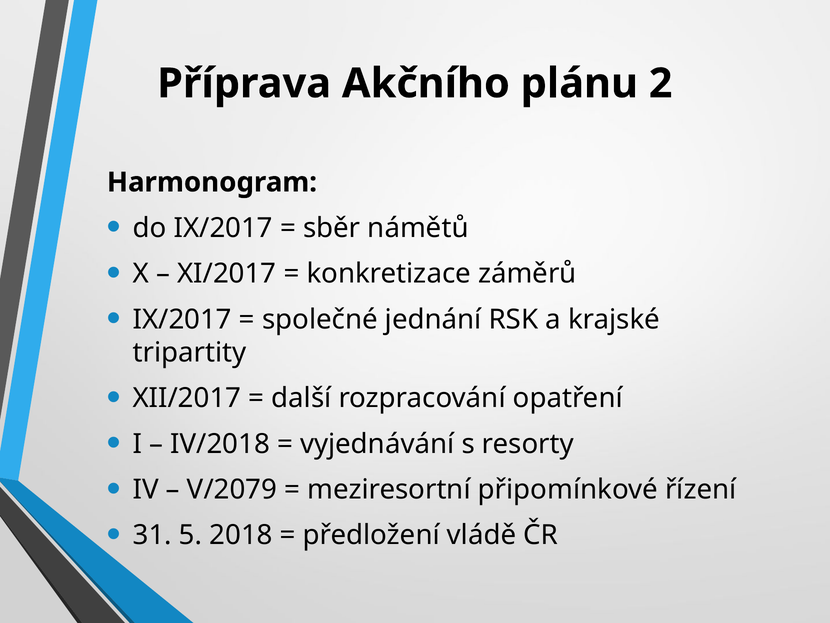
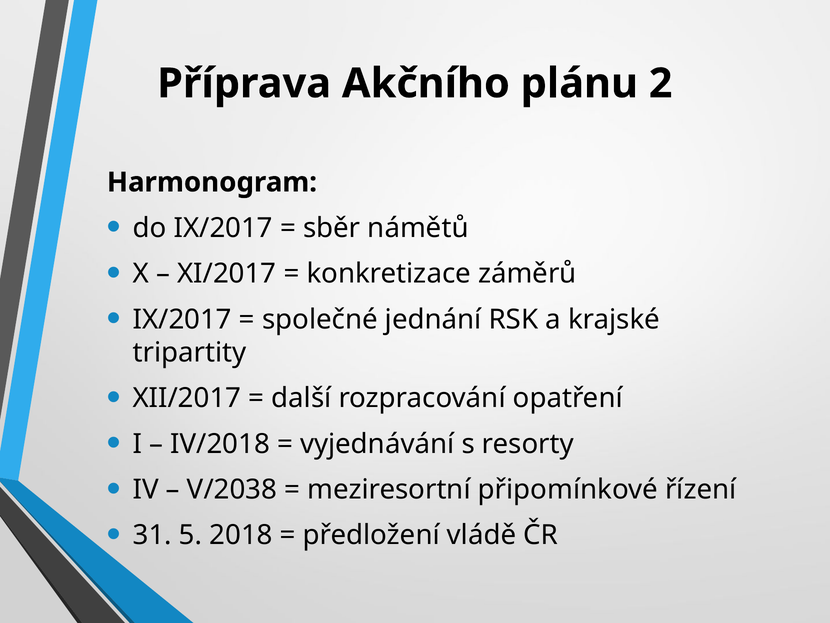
V/2079: V/2079 -> V/2038 (232, 489)
